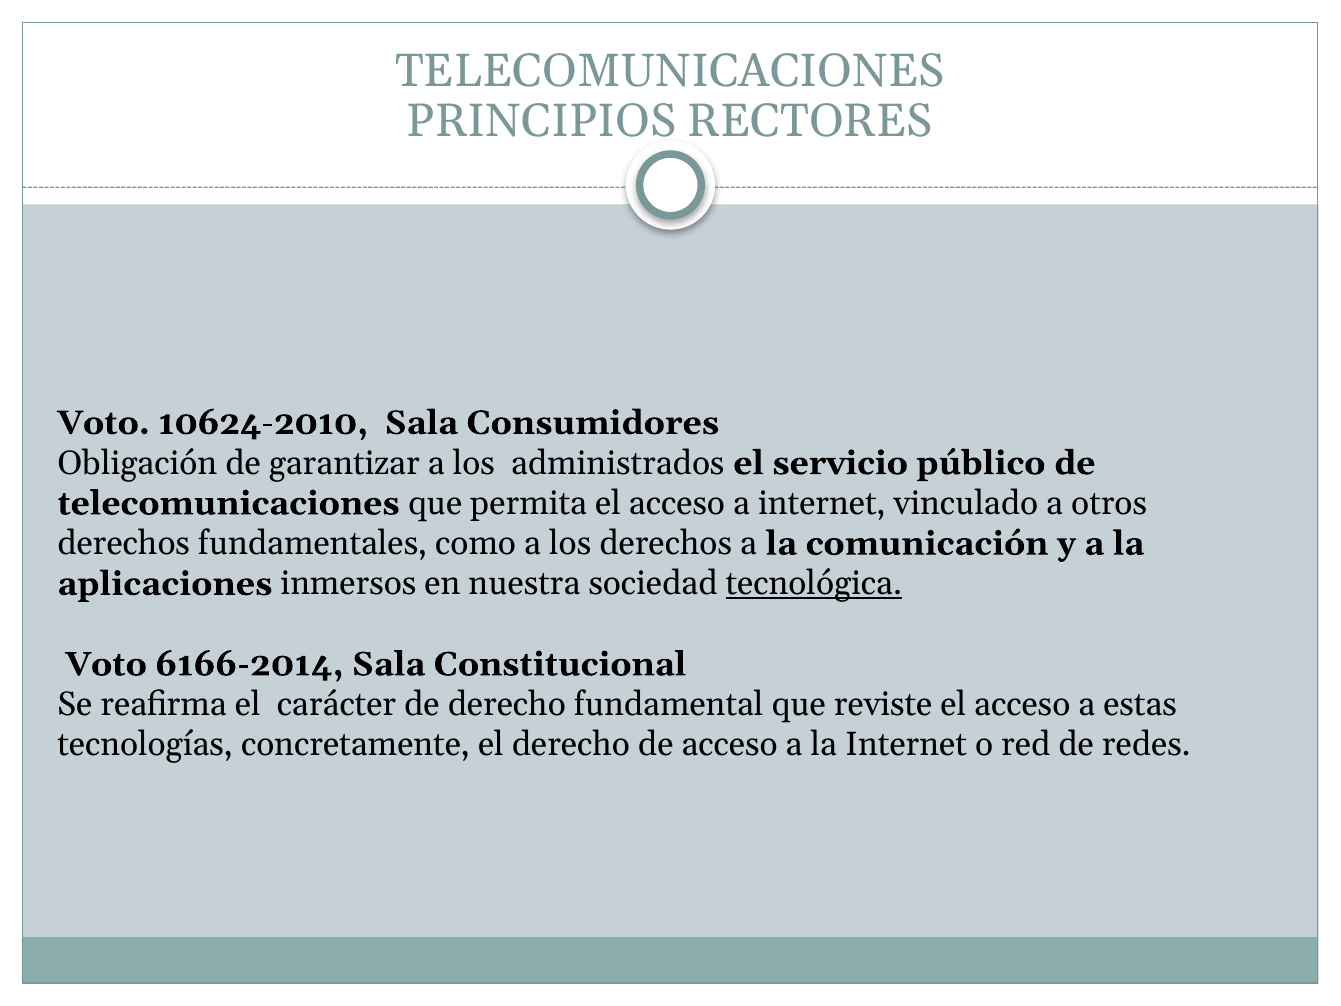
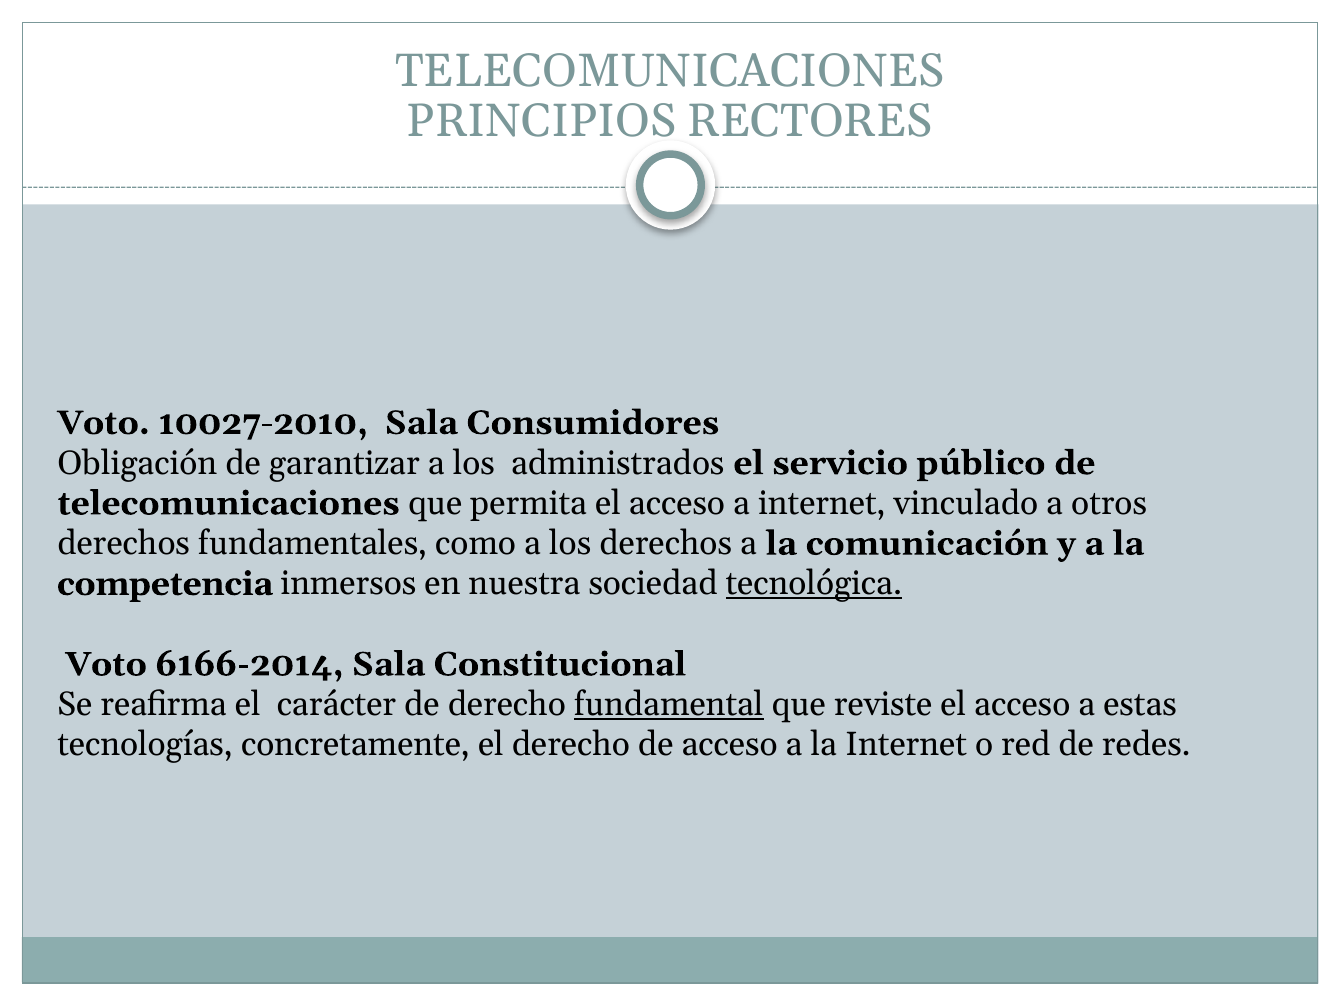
10624-2010: 10624-2010 -> 10027-2010 (263, 423)
aplicaciones: aplicaciones -> competencia (165, 584)
fundamental underline: none -> present (669, 704)
